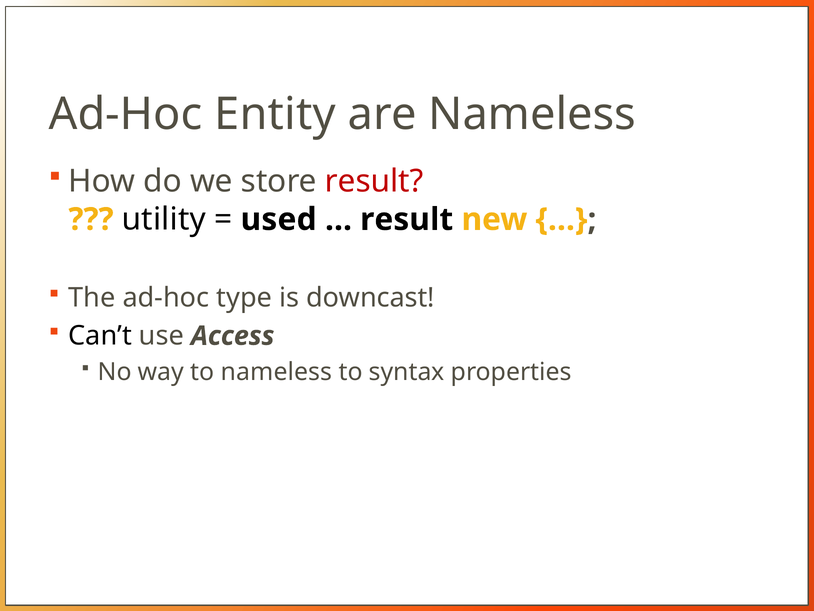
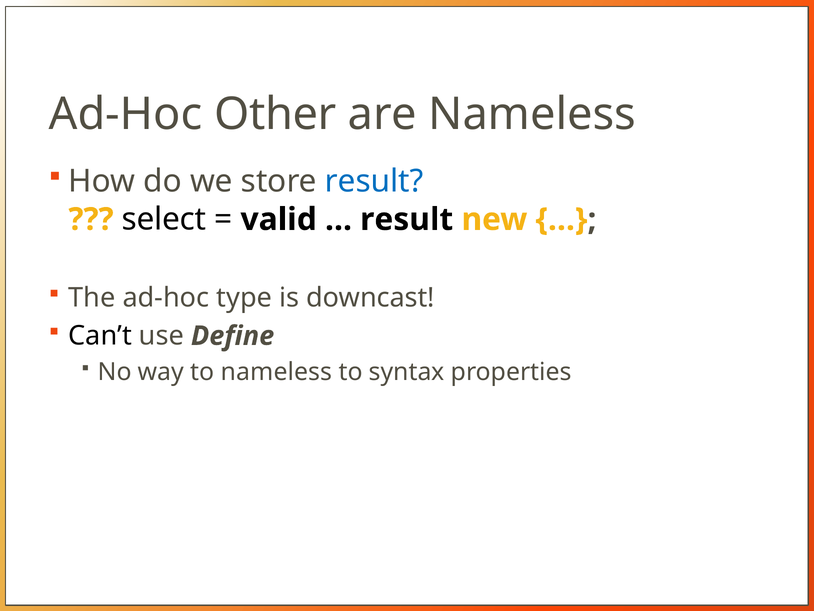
Entity: Entity -> Other (275, 114)
result colour: red -> blue (374, 181)
utility: utility -> select (164, 219)
used: used -> valid (279, 219)
Access: Access -> Define (233, 336)
